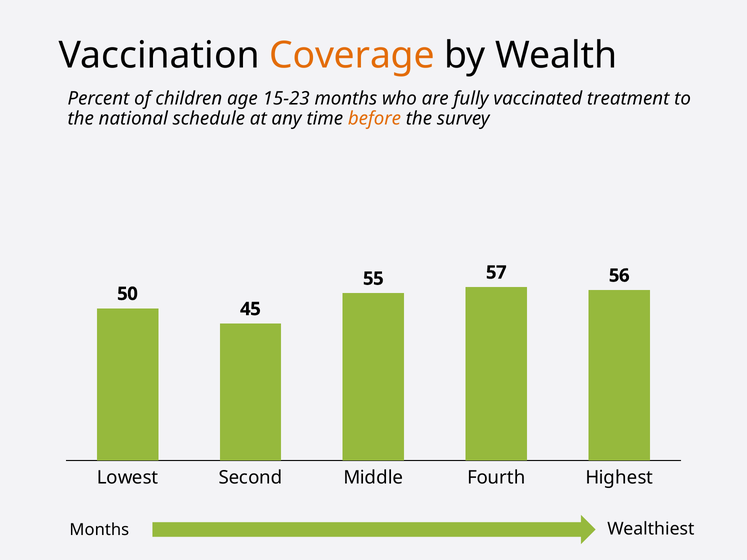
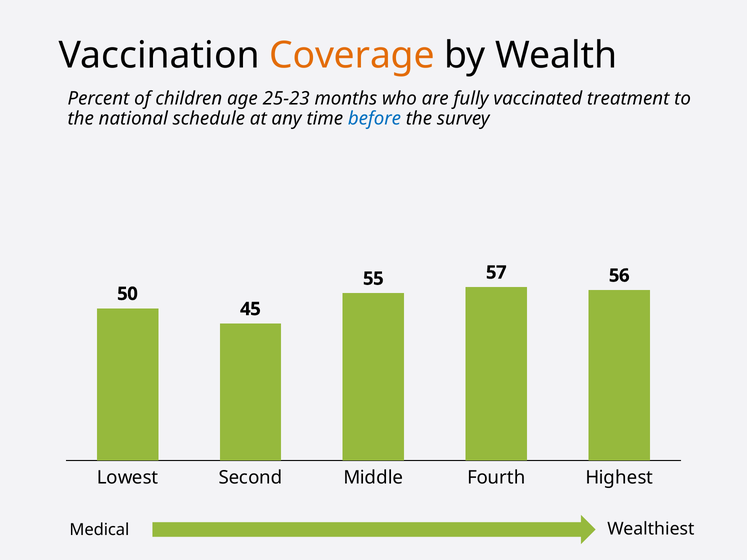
15-23: 15-23 -> 25-23 (286, 98)
before colour: orange -> blue (374, 119)
Months: Months -> Medical (99, 530)
